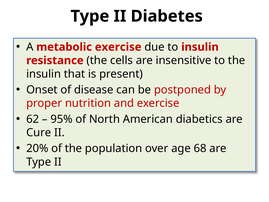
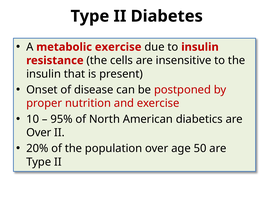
62: 62 -> 10 (33, 119)
Cure: Cure -> Over (39, 132)
68: 68 -> 50 (200, 148)
